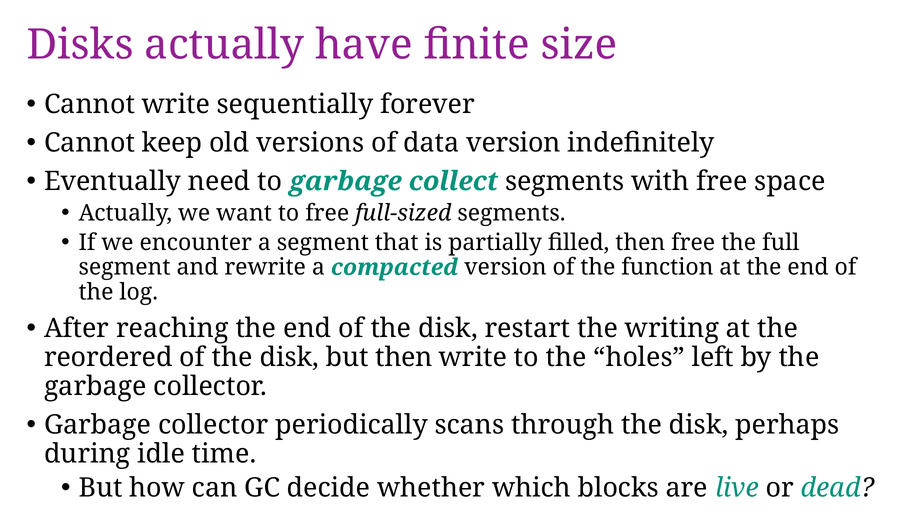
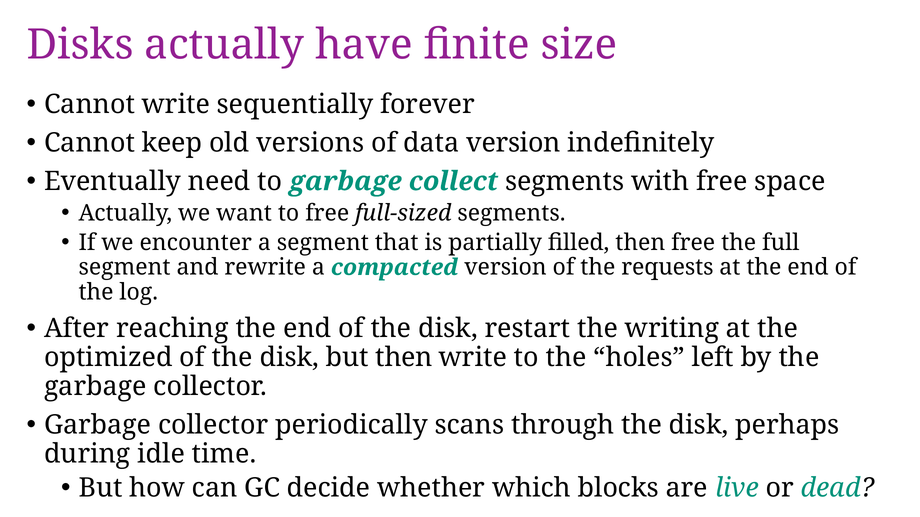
function: function -> requests (667, 268)
reordered: reordered -> optimized (108, 358)
